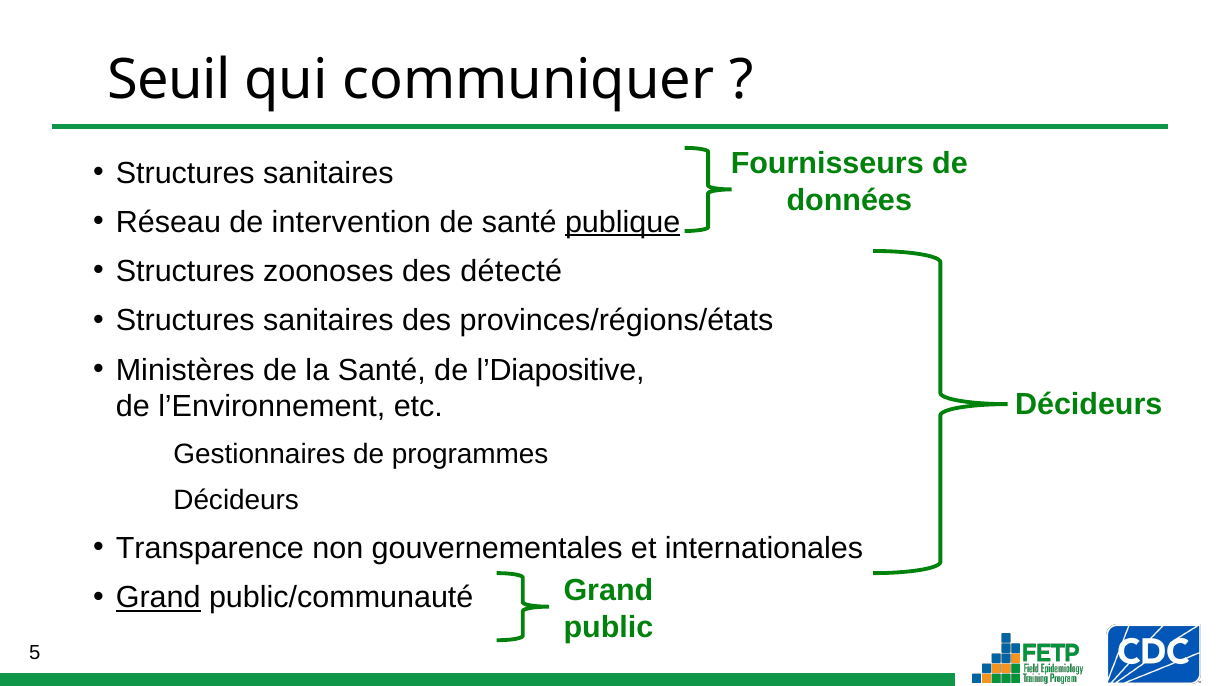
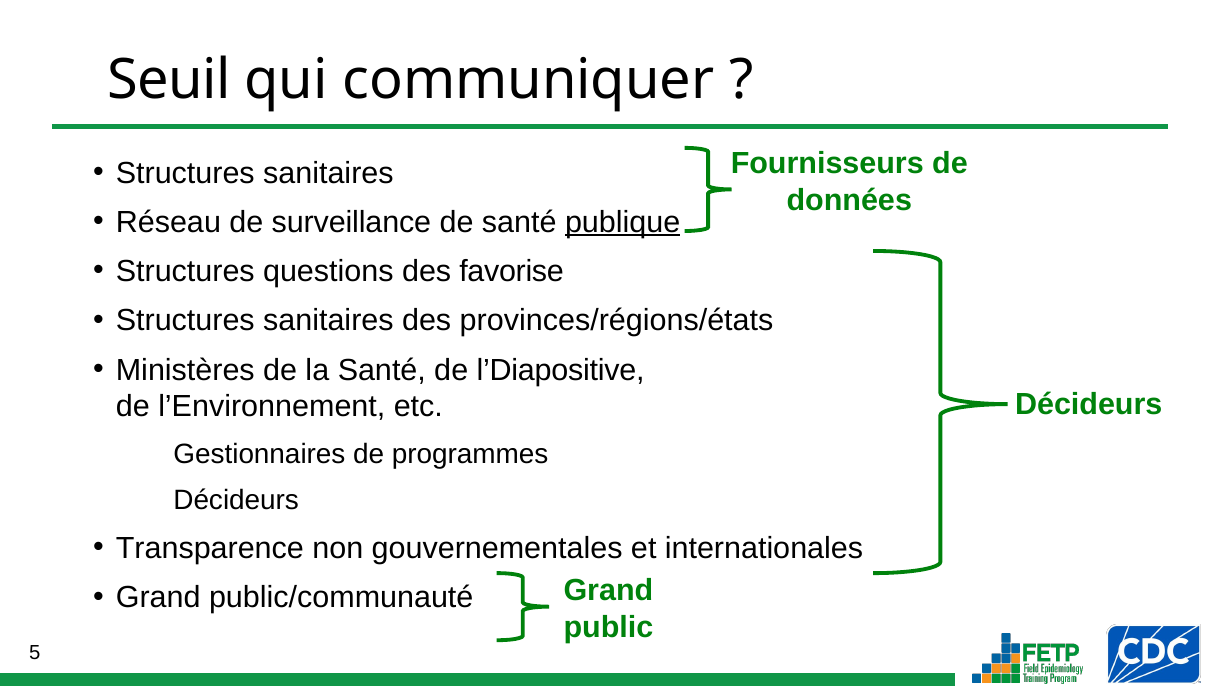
intervention: intervention -> surveillance (351, 222)
zoonoses: zoonoses -> questions (328, 272)
détecté: détecté -> favorise (512, 272)
Grand underline: present -> none (158, 598)
